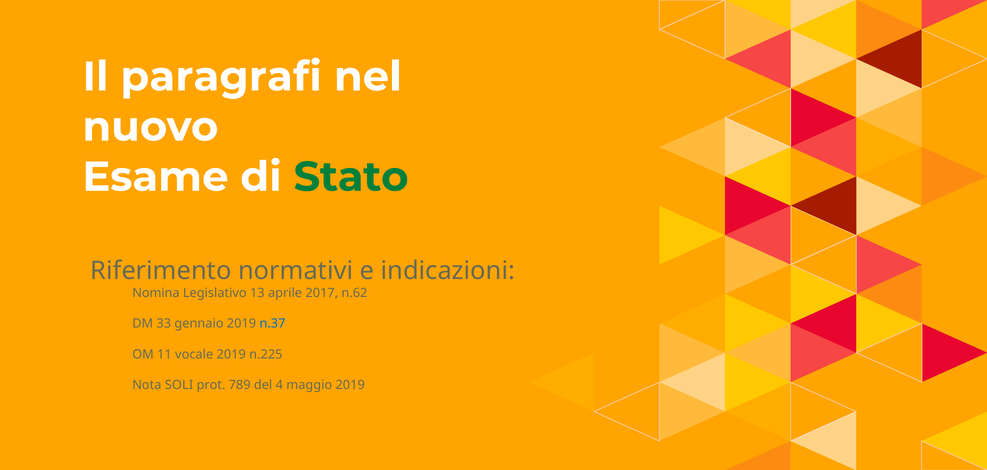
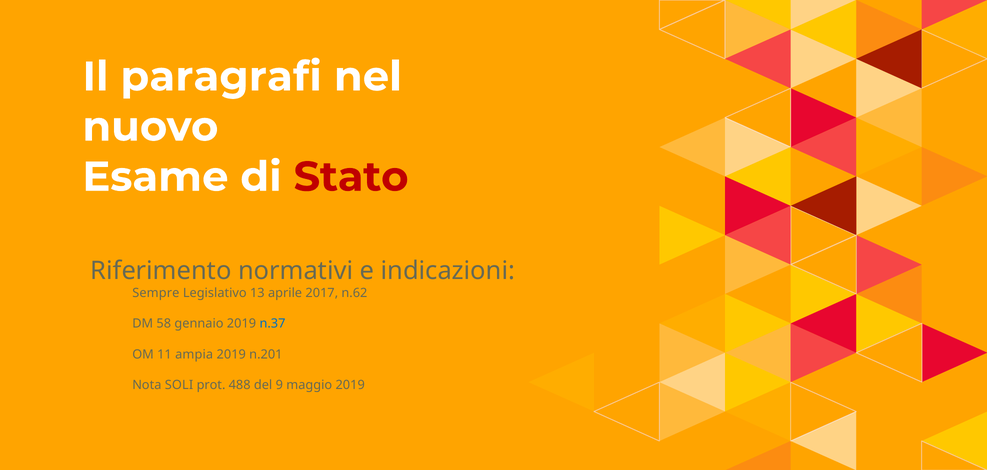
Stato colour: green -> red (351, 177)
Nomina: Nomina -> Sempre (156, 293)
33: 33 -> 58 (164, 324)
vocale: vocale -> ampia (194, 354)
n.225: n.225 -> n.201 (266, 354)
789: 789 -> 488 (240, 385)
4: 4 -> 9 (279, 385)
